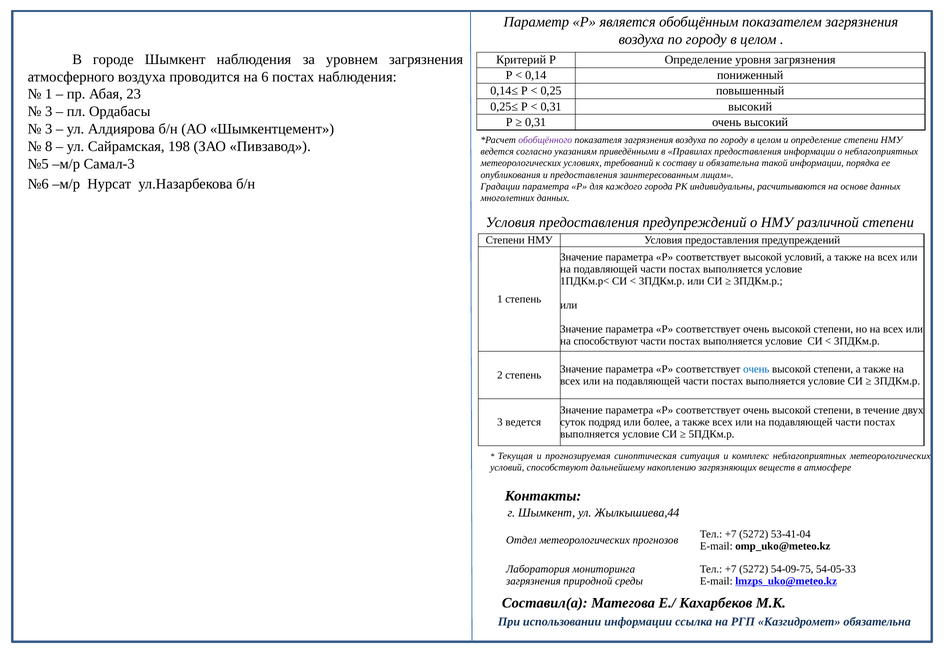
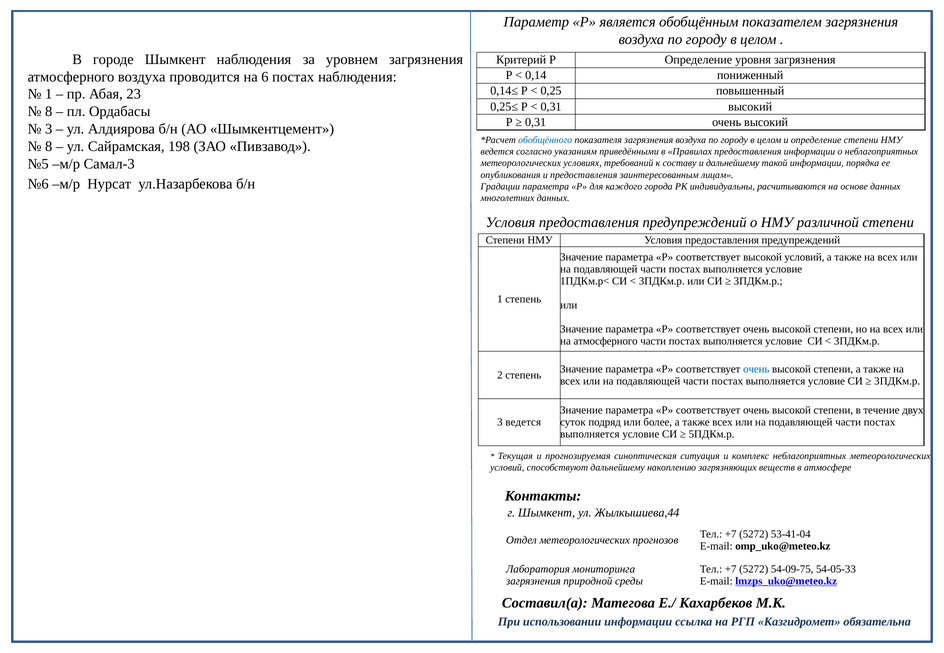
3: 3 -> 8 (49, 112)
обобщённого colour: purple -> blue (545, 140)
и обязательна: обязательна -> дальнейшему (733, 163)
на способствуют: способствуют -> атмосферного (606, 342)
